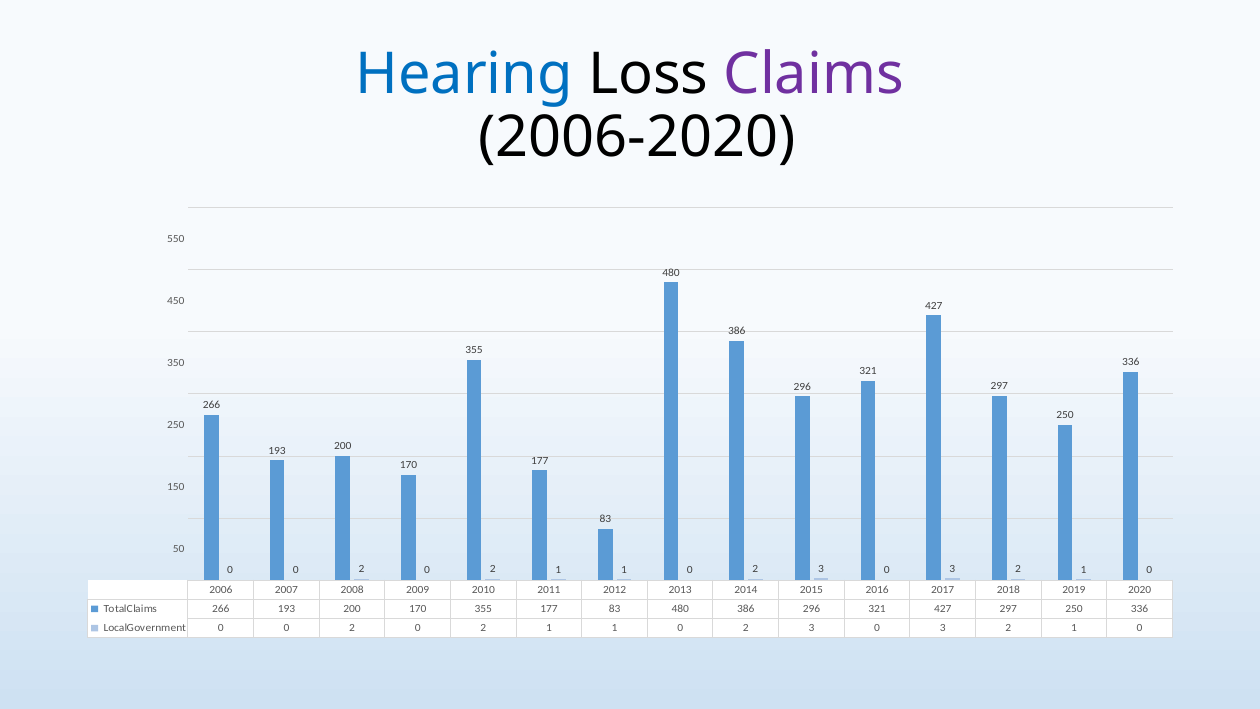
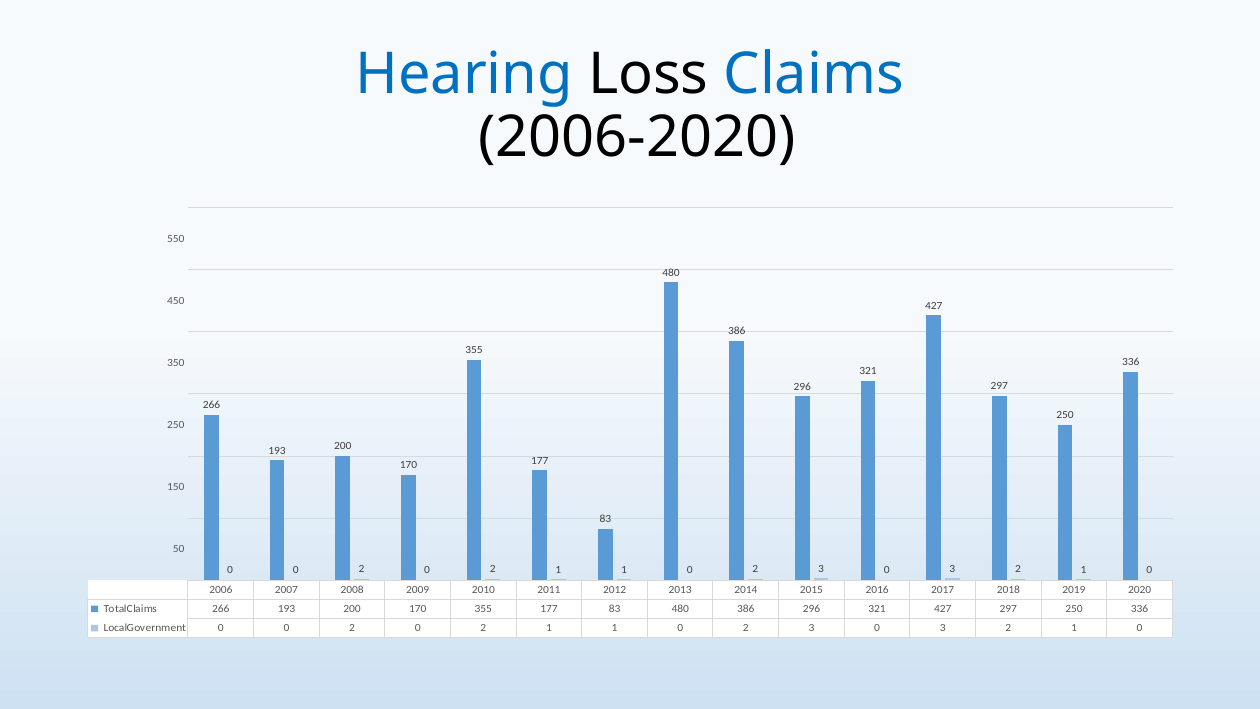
Claims colour: purple -> blue (814, 75)
